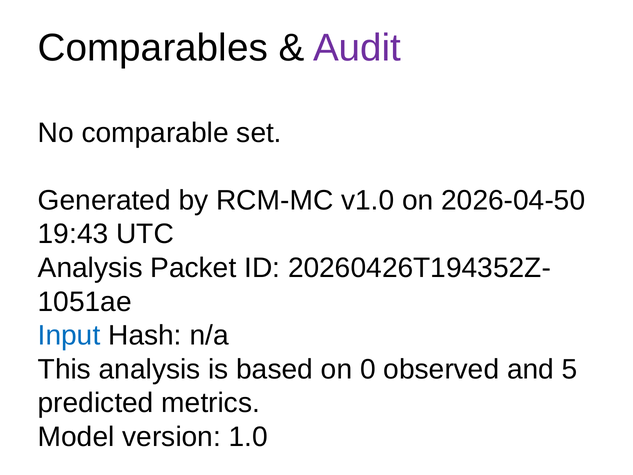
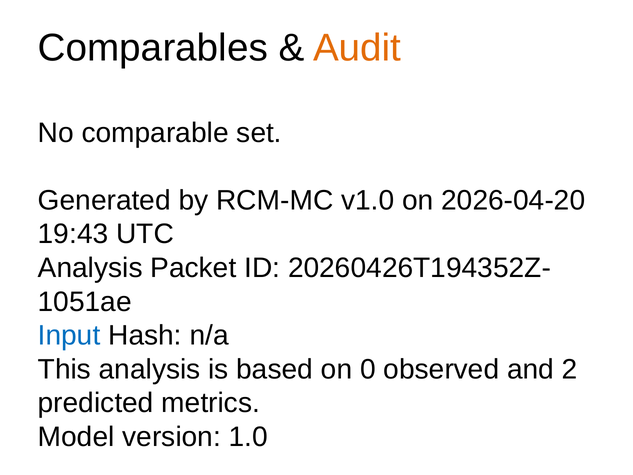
Audit colour: purple -> orange (357, 48)
2026-04-50: 2026-04-50 -> 2026-04-20 (513, 200)
5: 5 -> 2 (570, 369)
